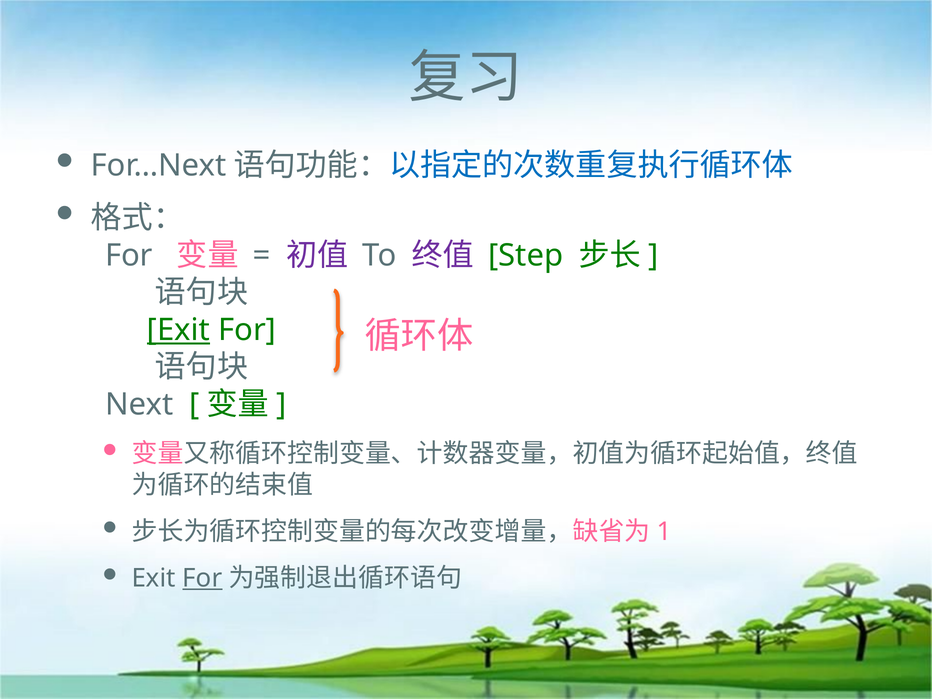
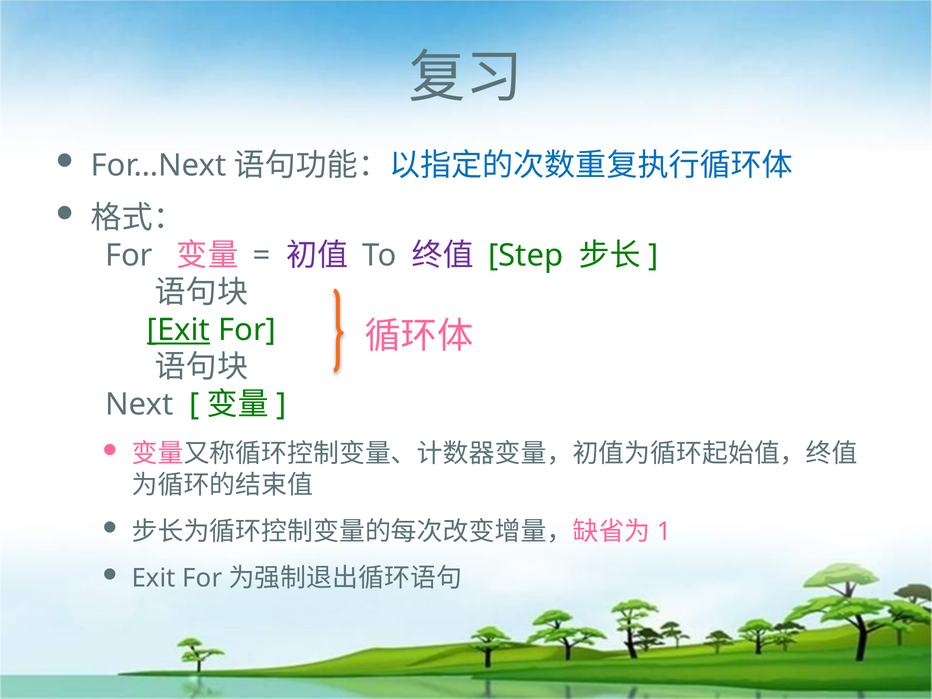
For underline: present -> none (202, 578)
